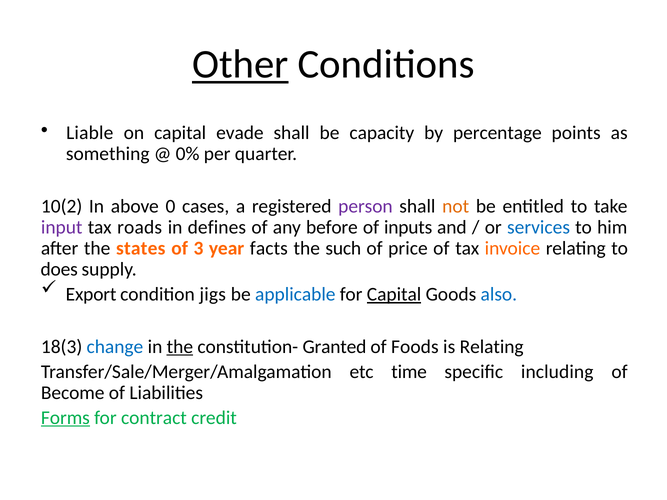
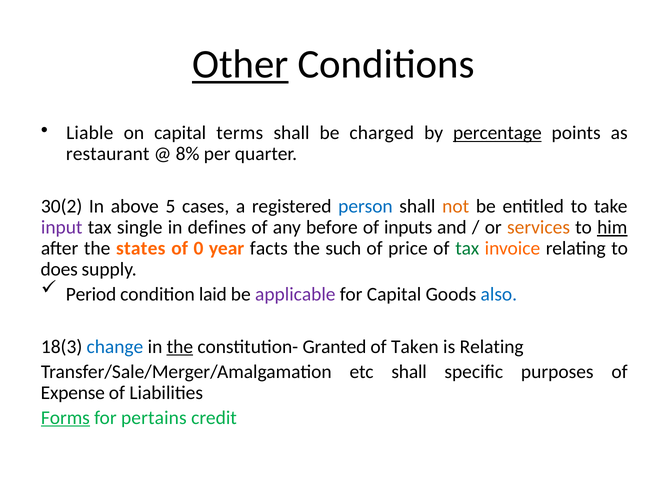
evade: evade -> terms (240, 133)
capacity: capacity -> charged (382, 133)
percentage underline: none -> present (497, 133)
something: something -> restaurant (108, 154)
0%: 0% -> 8% (188, 154)
10(2: 10(2 -> 30(2 (62, 206)
0: 0 -> 5 (170, 206)
person colour: purple -> blue (365, 206)
roads: roads -> single (140, 227)
services colour: blue -> orange (539, 227)
him underline: none -> present (612, 227)
3: 3 -> 0 (198, 248)
tax colour: black -> green (467, 248)
Export: Export -> Period (91, 294)
jigs: jigs -> laid (213, 294)
applicable colour: blue -> purple (295, 294)
Capital underline: present -> none (394, 294)
Foods: Foods -> Taken (415, 347)
etc time: time -> shall (409, 372)
including: including -> purposes (557, 372)
Become: Become -> Expense (73, 393)
contract: contract -> pertains (154, 418)
